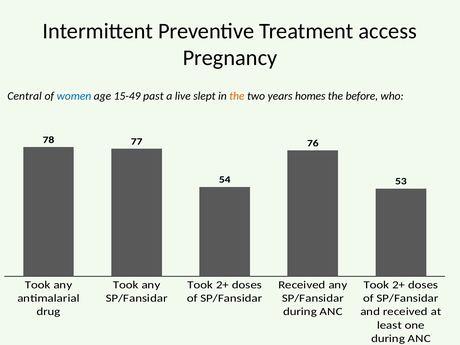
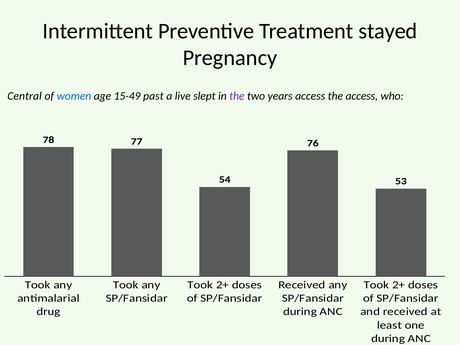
access: access -> stayed (388, 31)
the colour: orange -> purple (237, 96)
years homes: homes -> access (310, 96)
the before: before -> access (362, 96)
